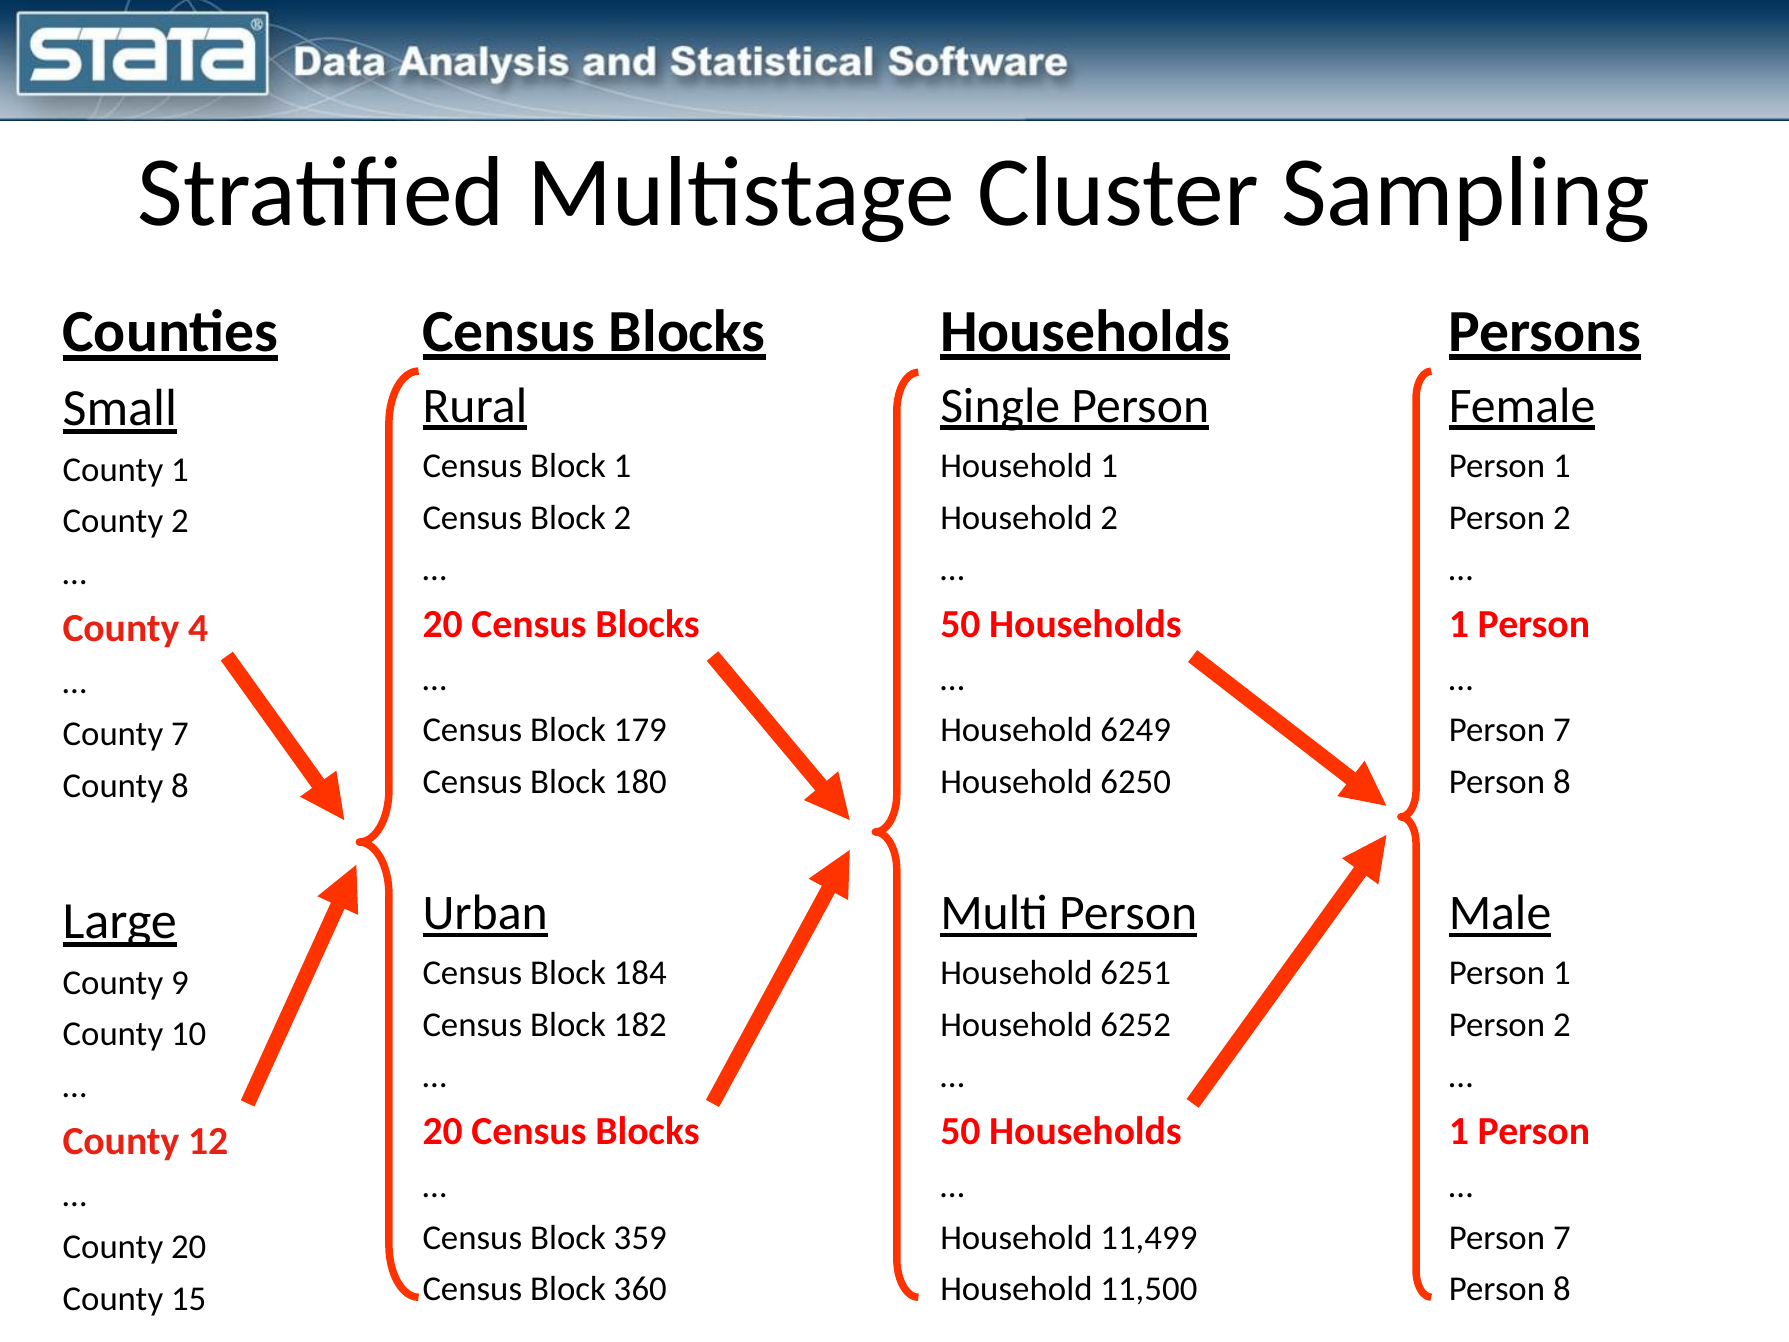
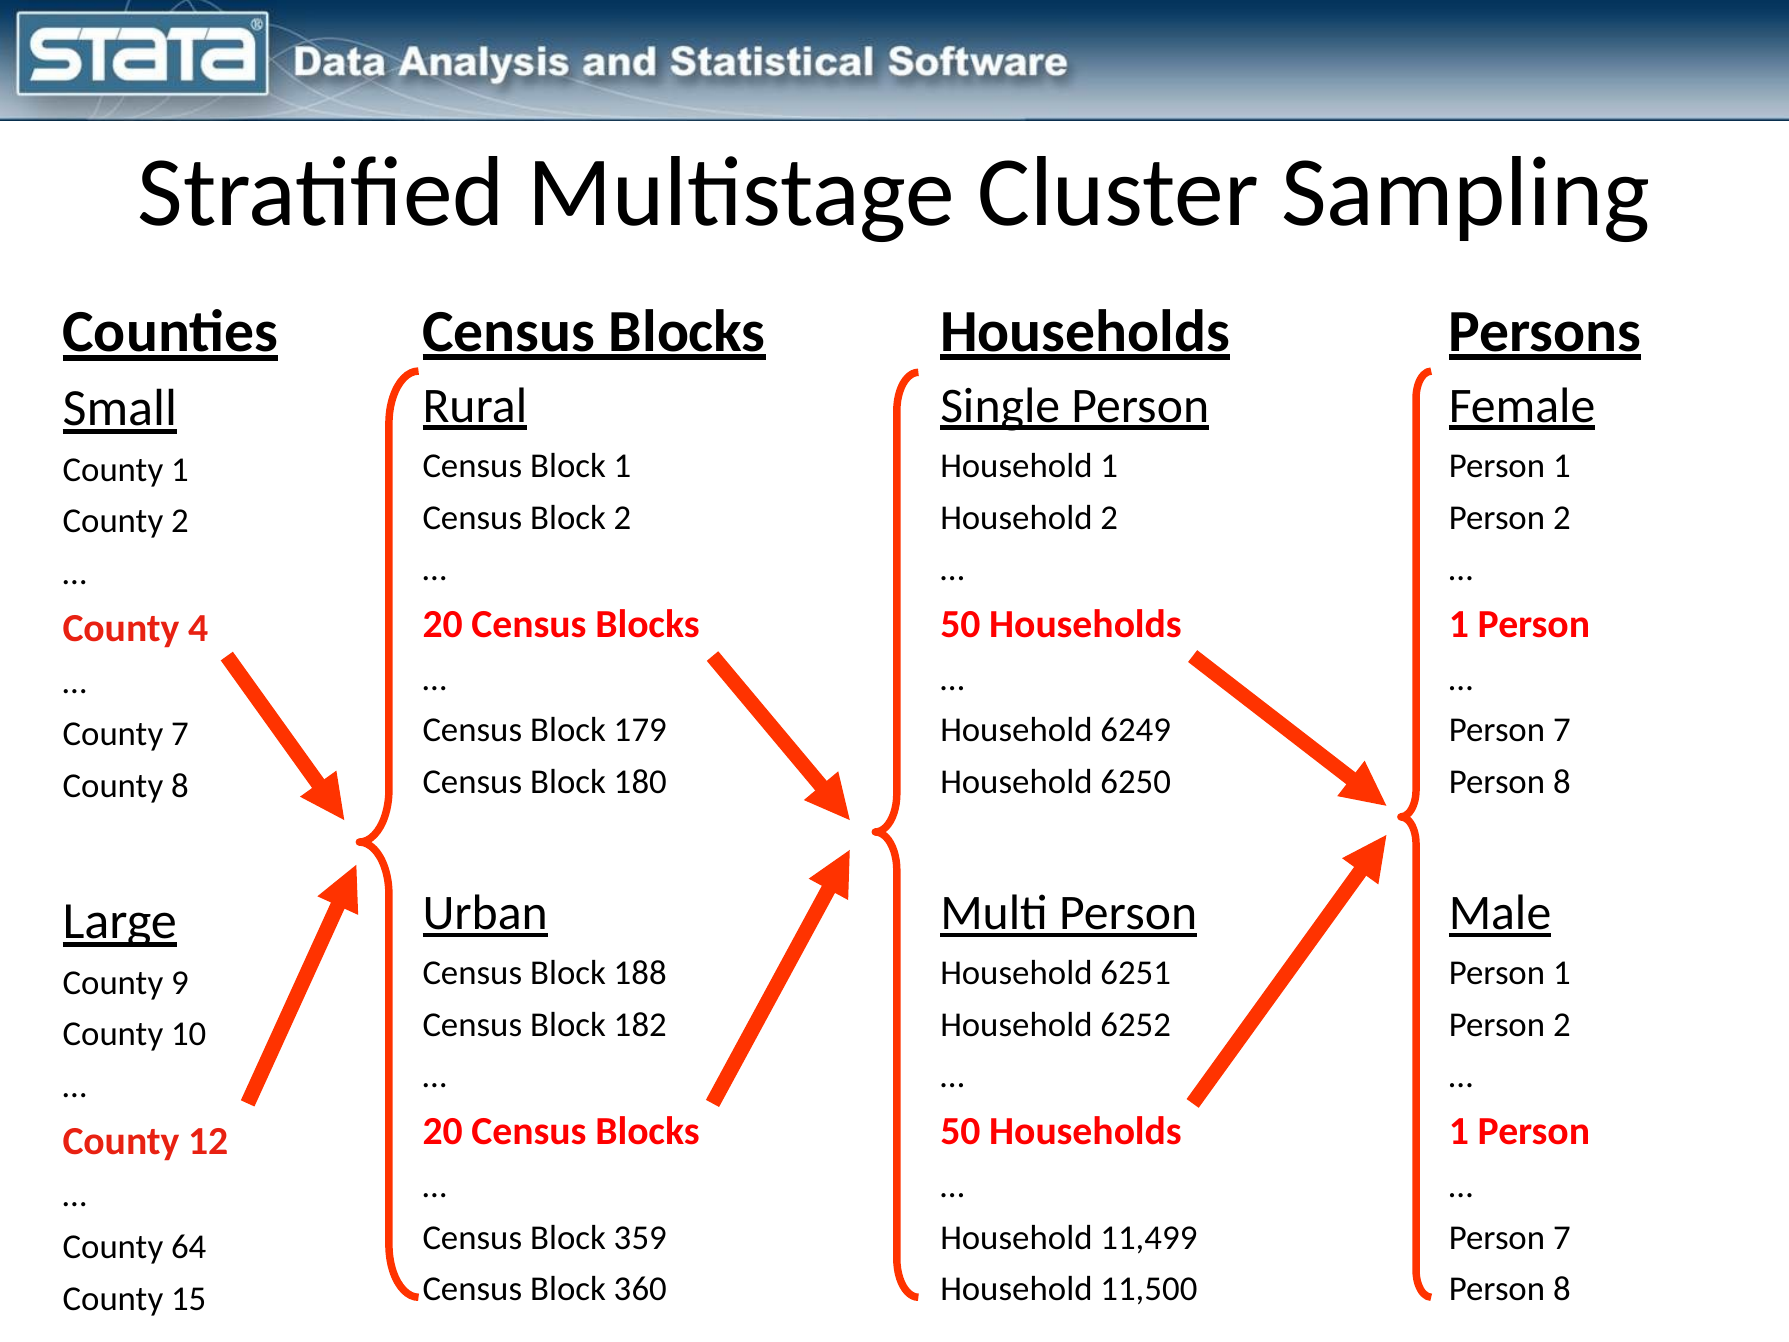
184: 184 -> 188 (640, 973)
County 20: 20 -> 64 (189, 1247)
